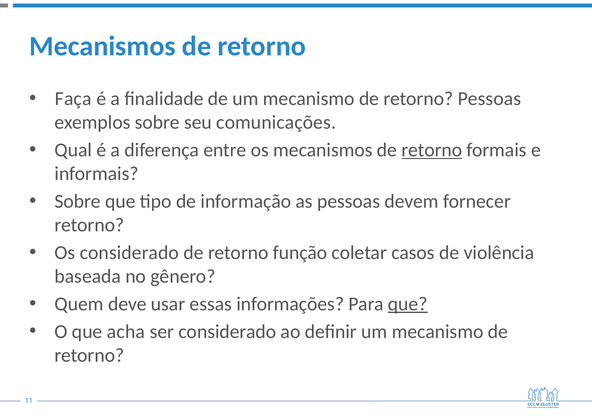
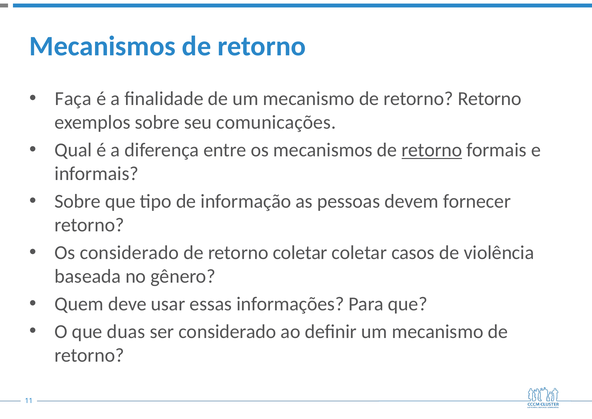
retorno Pessoas: Pessoas -> Retorno (490, 99)
retorno função: função -> coletar (300, 252)
que underline: present -> none (408, 304)
acha: acha -> duas (126, 331)
